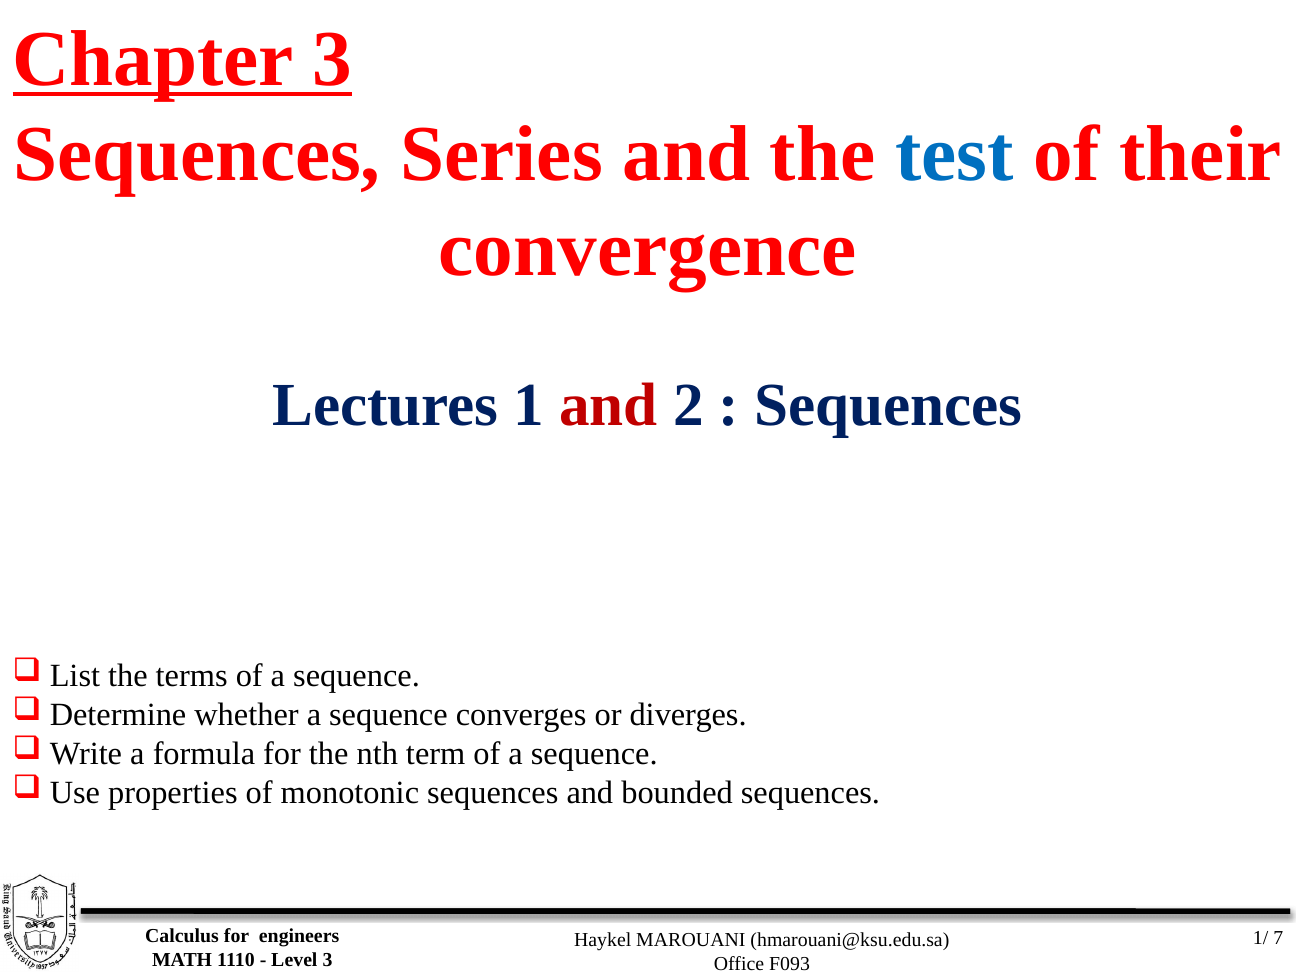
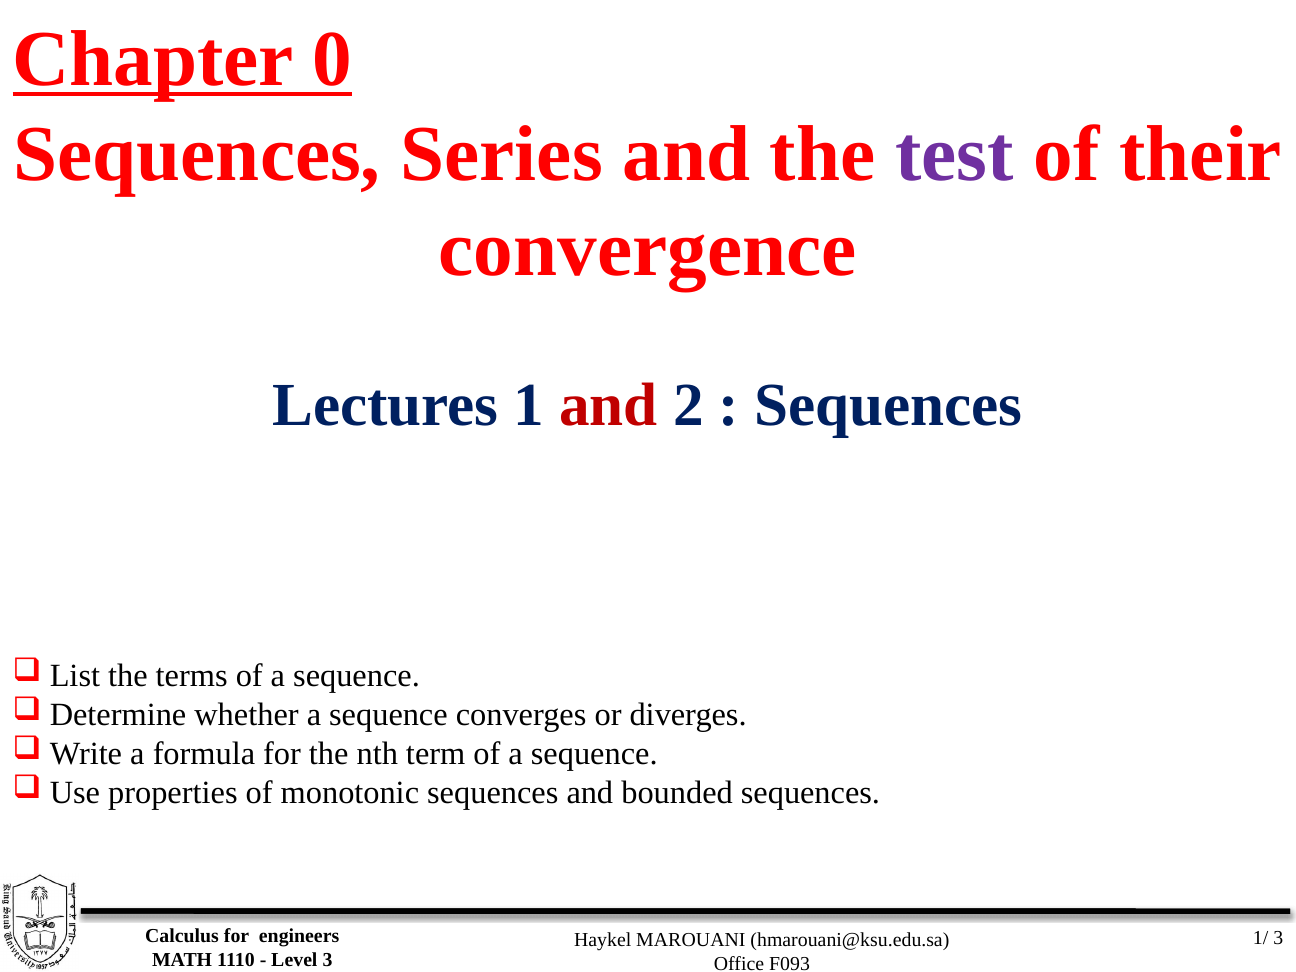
Chapter 3: 3 -> 0 (332, 59)
test colour: blue -> purple (955, 154)
1/ 7: 7 -> 3 (1278, 938)
